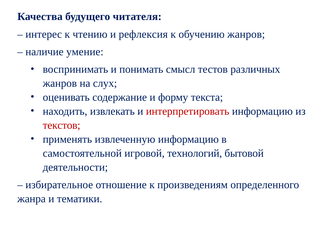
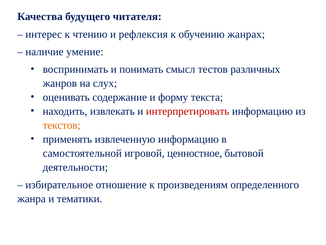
обучению жанров: жанров -> жанрах (246, 34)
текстов colour: red -> orange (62, 125)
технологий: технологий -> ценностное (195, 153)
